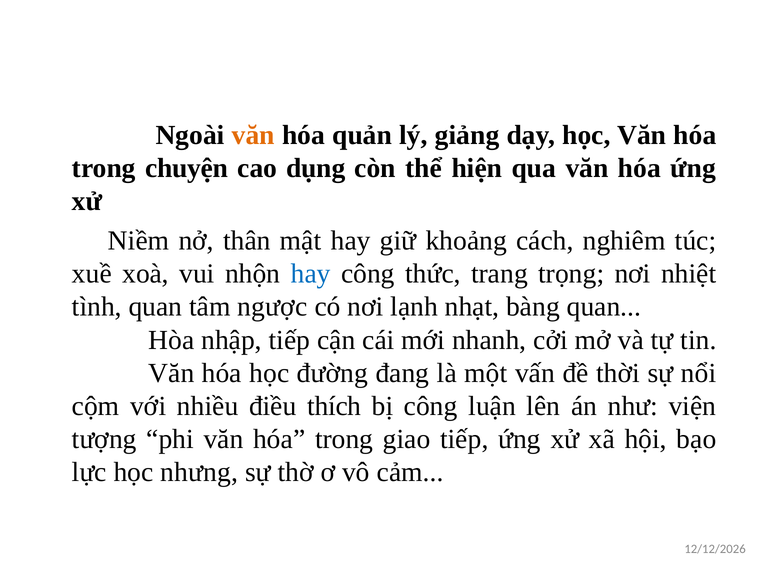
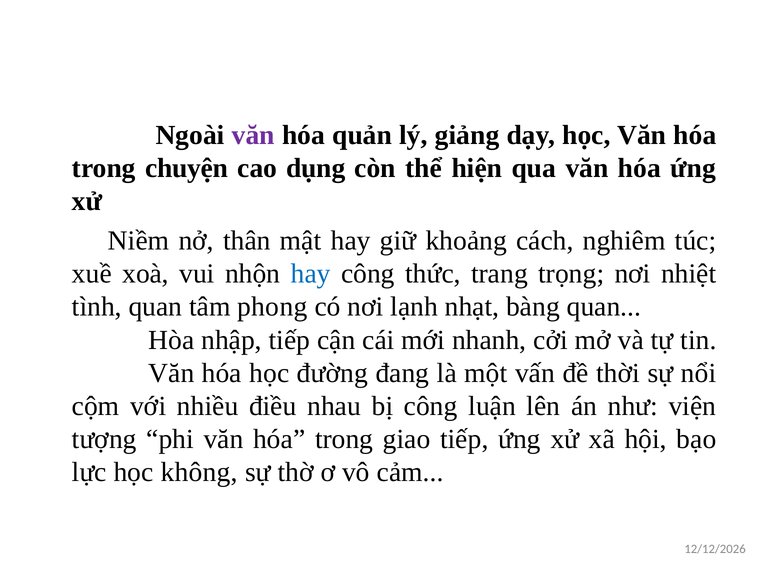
văn colour: orange -> purple (253, 135)
ngược: ngược -> phong (272, 307)
thích: thích -> nhau (334, 406)
nhưng: nhưng -> không (199, 472)
